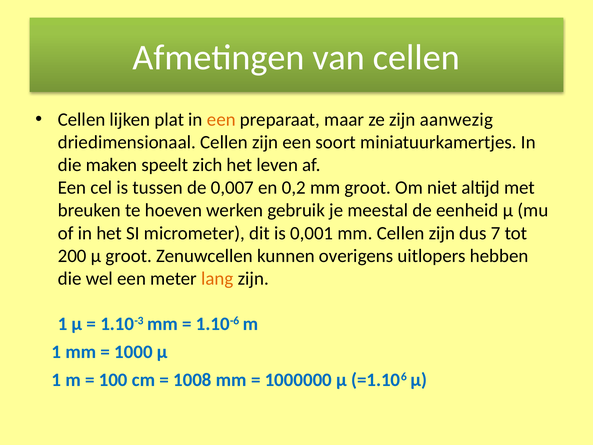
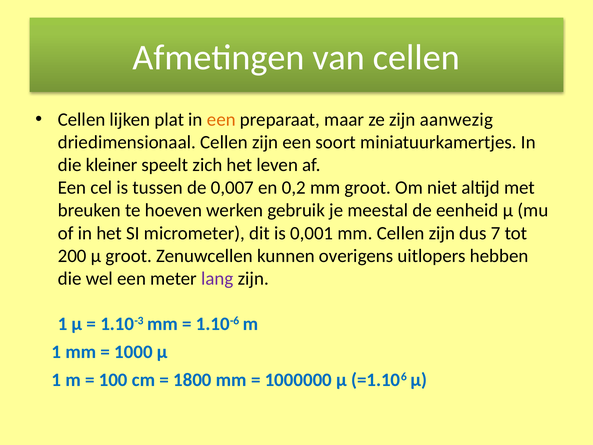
maken: maken -> kleiner (112, 165)
lang colour: orange -> purple (217, 278)
1008: 1008 -> 1800 (192, 380)
